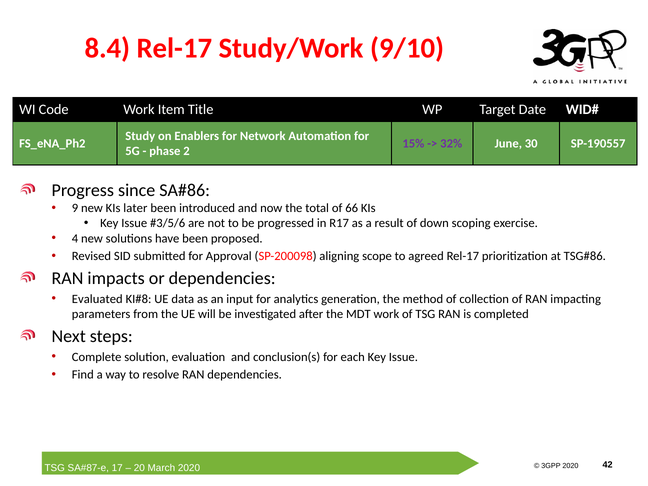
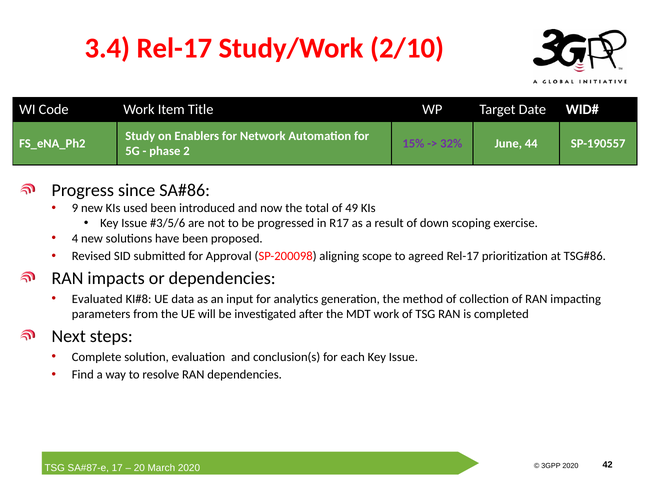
8.4: 8.4 -> 3.4 (107, 48)
9/10: 9/10 -> 2/10 (407, 48)
30: 30 -> 44 (531, 144)
later: later -> used (135, 208)
66: 66 -> 49 (352, 208)
